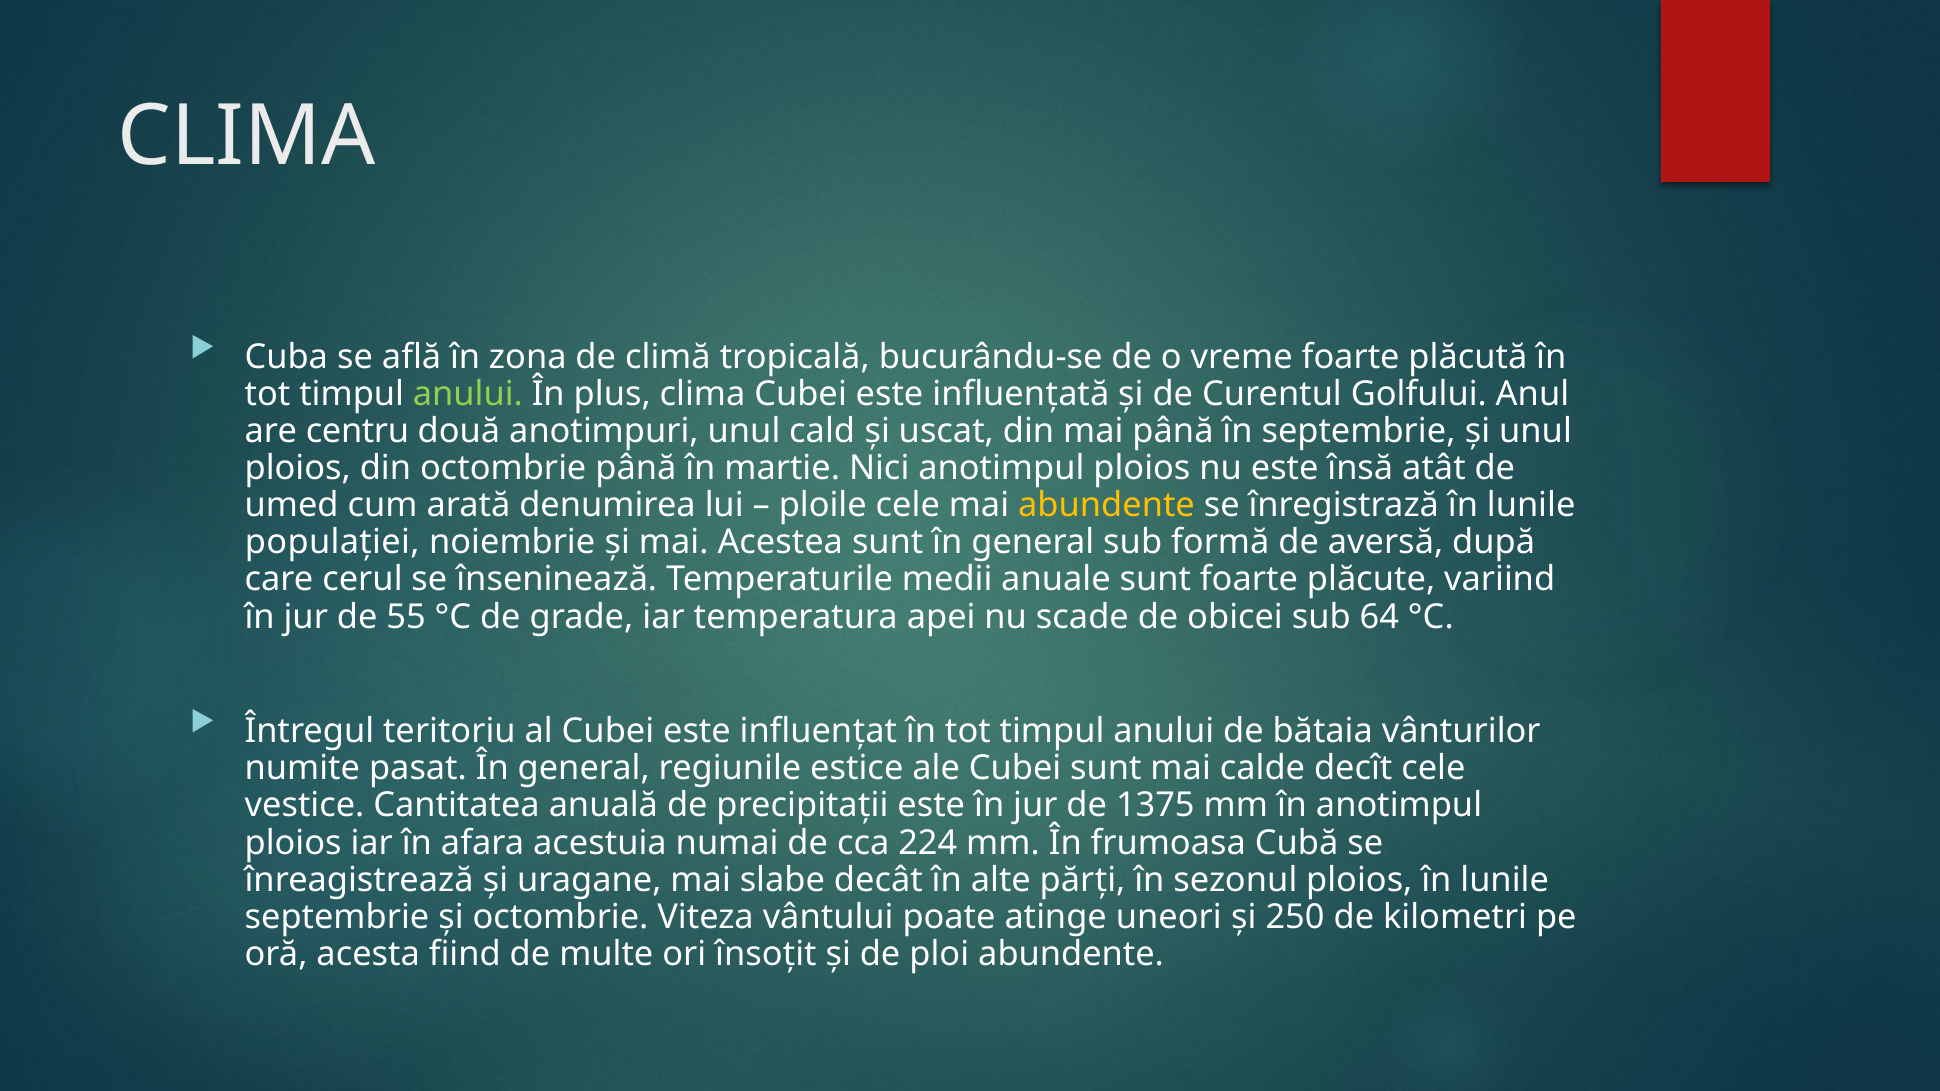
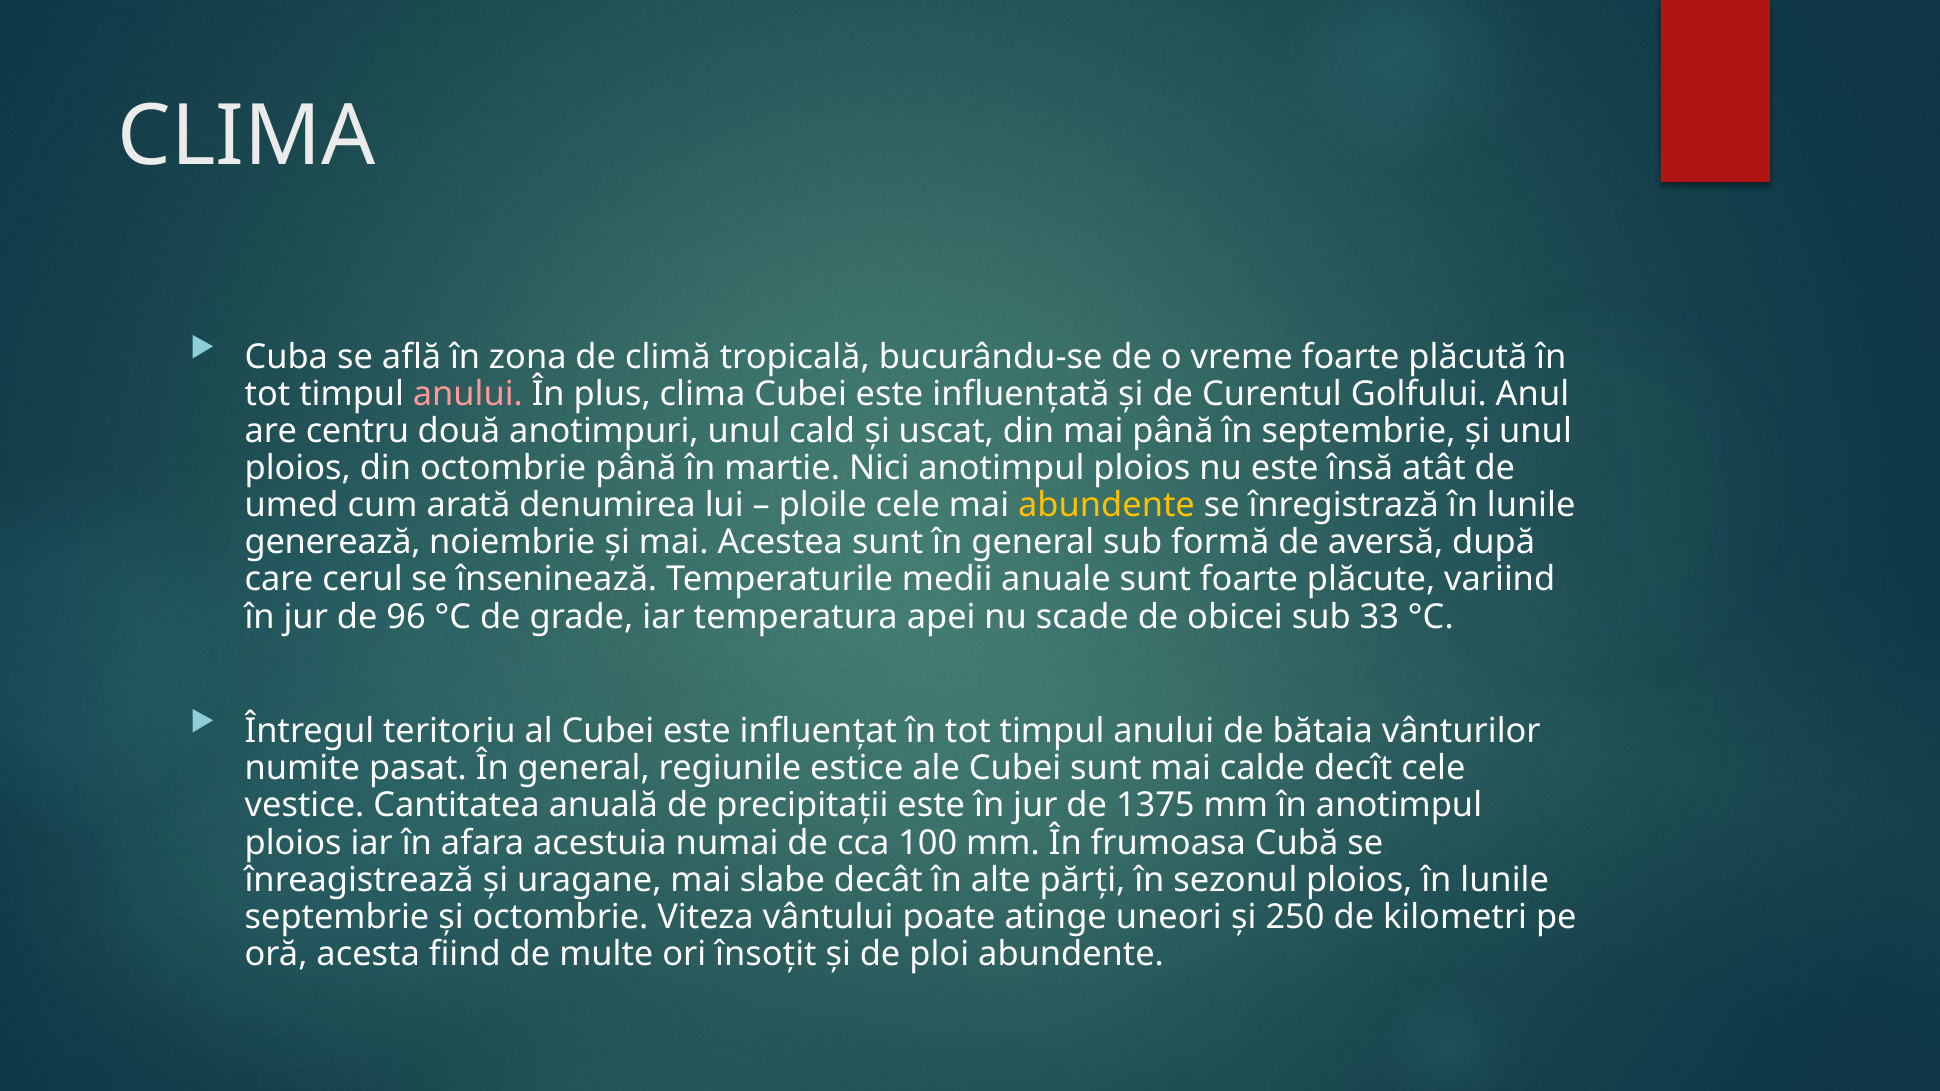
anului colour: light green -> pink (468, 394)
populației: populației -> generează (333, 543)
55: 55 -> 96 (406, 617)
64: 64 -> 33 (1379, 617)
224: 224 -> 100 (928, 843)
